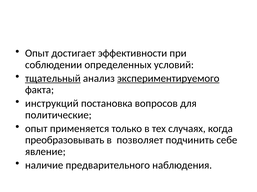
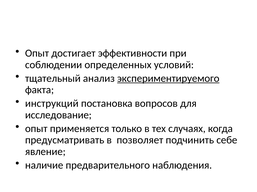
тщательный underline: present -> none (53, 79)
политические: политические -> исследование (58, 115)
преобразовывать: преобразовывать -> предусматривать (65, 141)
